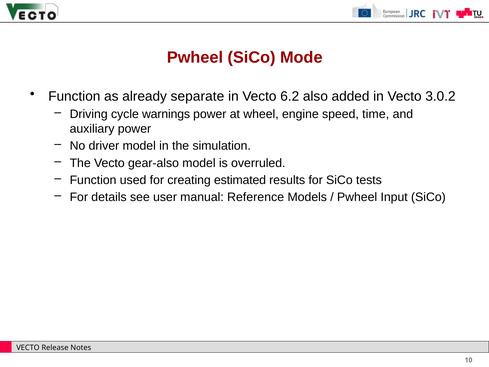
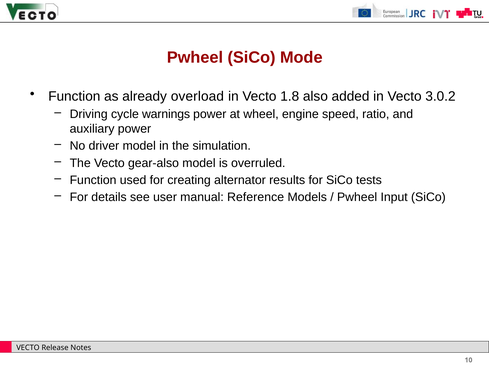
separate: separate -> overload (197, 96)
6.2: 6.2 -> 1.8 (290, 96)
time: time -> ratio (376, 114)
estimated: estimated -> alternator (240, 180)
